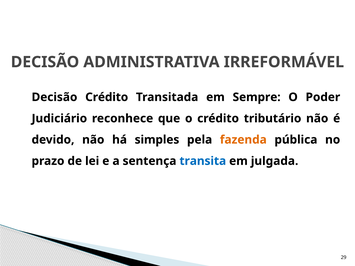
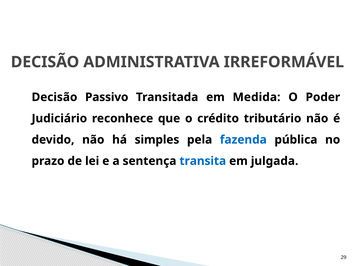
Decisão Crédito: Crédito -> Passivo (107, 97)
Sempre: Sempre -> Medida (257, 97)
fazenda colour: orange -> blue (243, 140)
